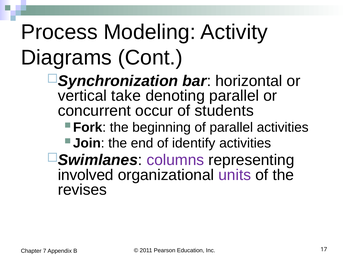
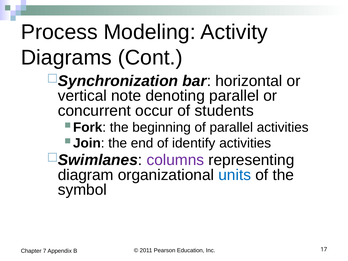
take: take -> note (126, 96)
involved: involved -> diagram (86, 175)
units colour: purple -> blue (235, 175)
revises: revises -> symbol (82, 190)
